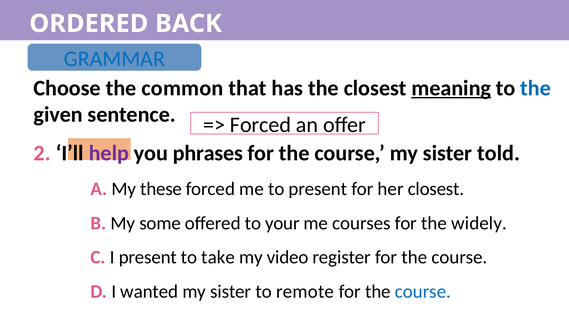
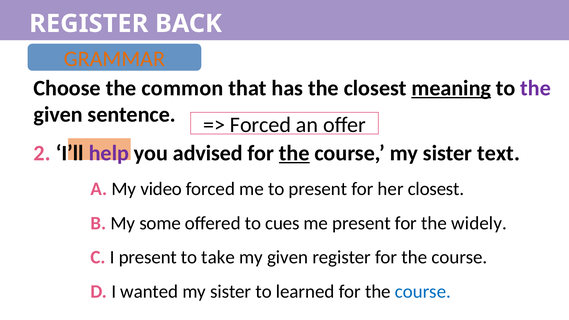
ORDERED: ORDERED -> REGISTER (89, 24)
GRAMMAR colour: blue -> orange (114, 59)
the colour: blue -> purple (536, 88)
phrases: phrases -> advised (208, 153)
the underline: none -> present (294, 153)
told: told -> text (499, 153)
these: these -> video (161, 189)
your: your -> cues (282, 223)
me courses: courses -> present (361, 223)
my video: video -> given (288, 257)
remote: remote -> learned (305, 292)
